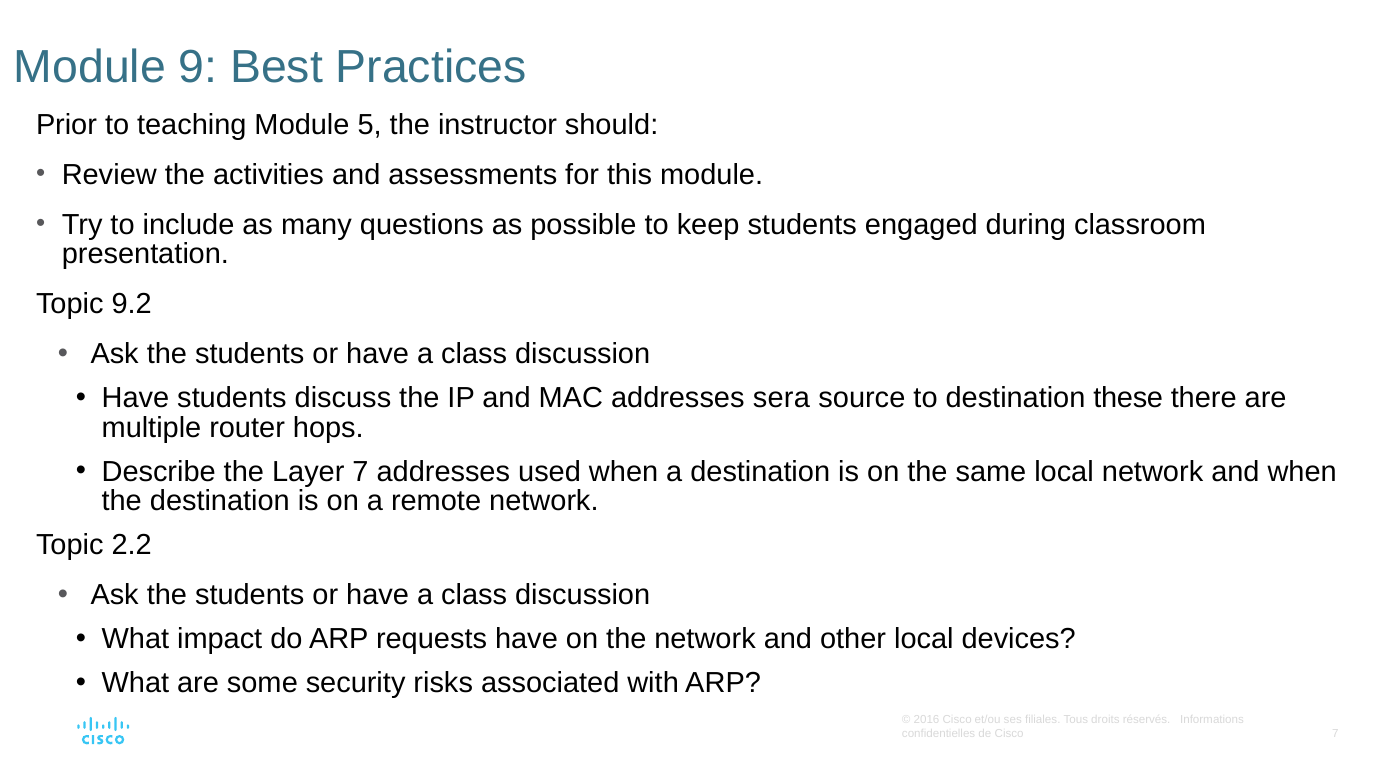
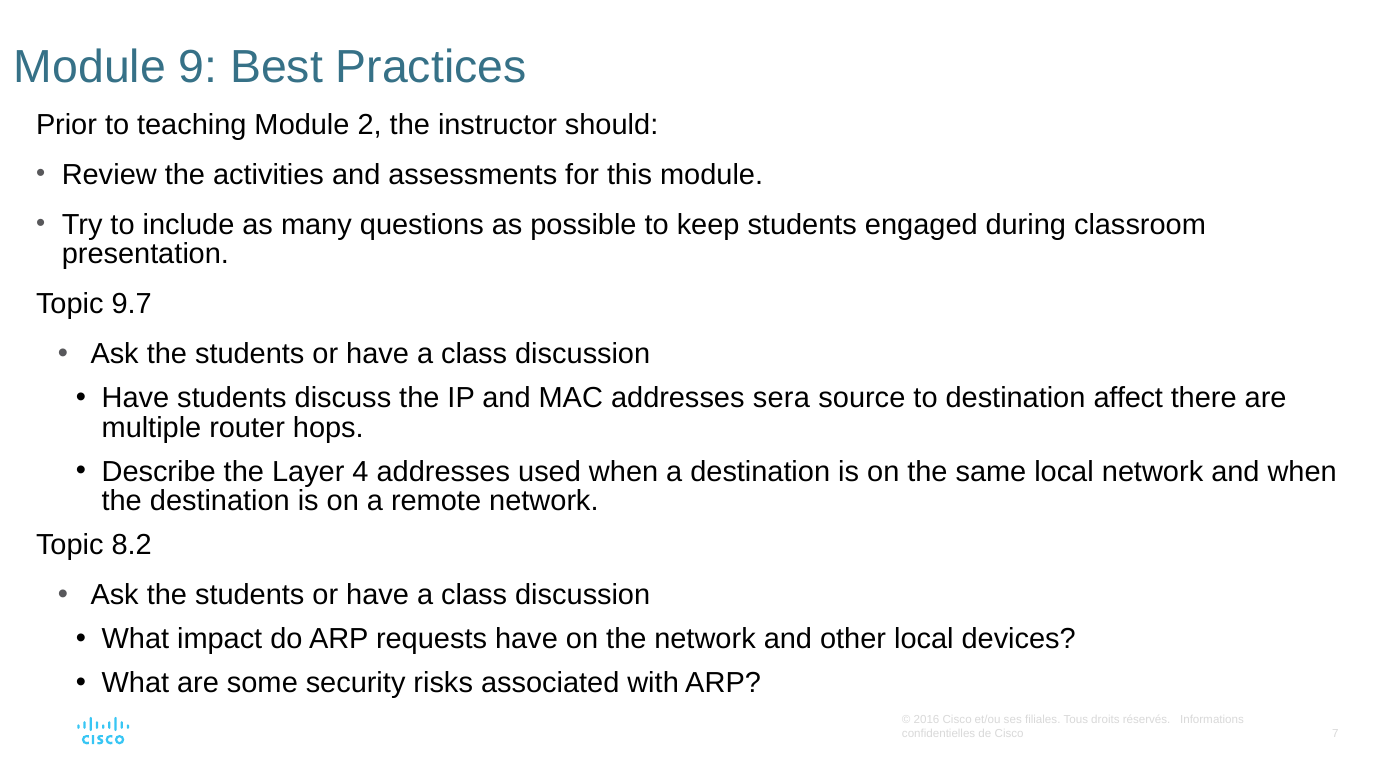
5: 5 -> 2 (370, 125)
9.2: 9.2 -> 9.7 (132, 304)
these: these -> affect (1128, 398)
Layer 7: 7 -> 4 (360, 472)
2.2: 2.2 -> 8.2 (132, 546)
